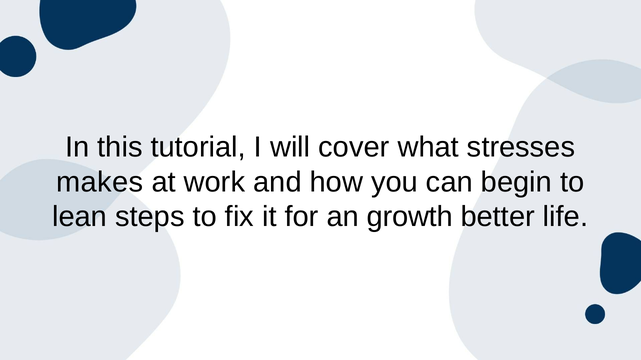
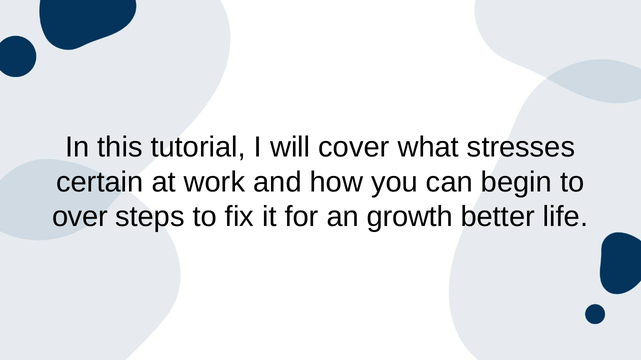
makes: makes -> certain (100, 182)
lean: lean -> over (80, 217)
